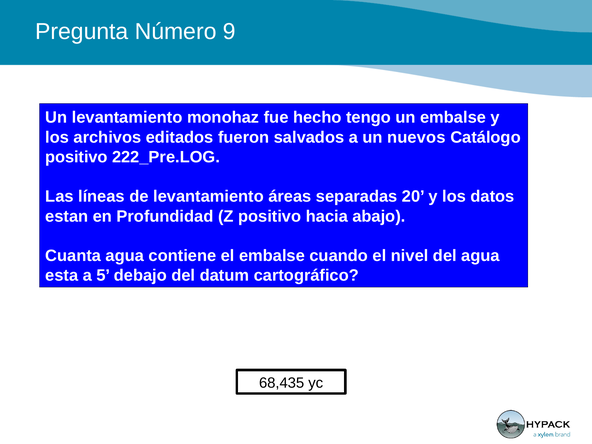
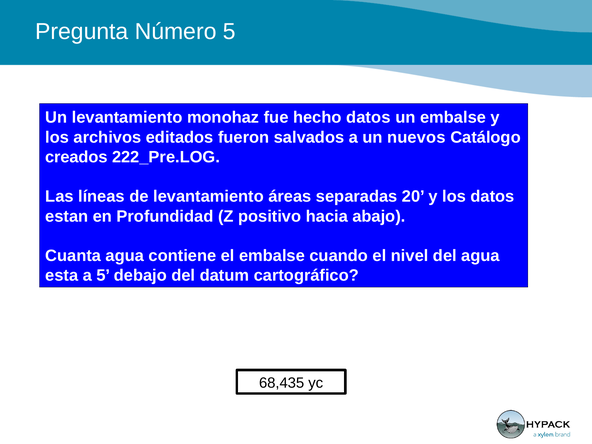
Número 9: 9 -> 5 (229, 32)
hecho tengo: tengo -> datos (368, 118)
positivo: positivo -> creados (76, 157)
